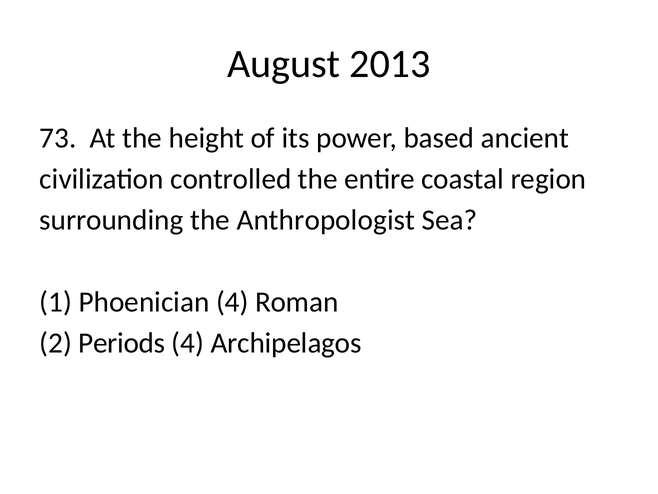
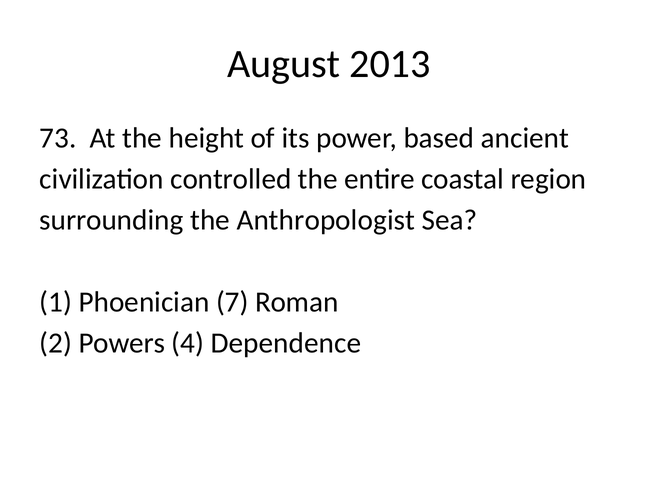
Phoenician 4: 4 -> 7 (232, 302)
Periods: Periods -> Powers (122, 343)
Archipelagos: Archipelagos -> Dependence (286, 343)
